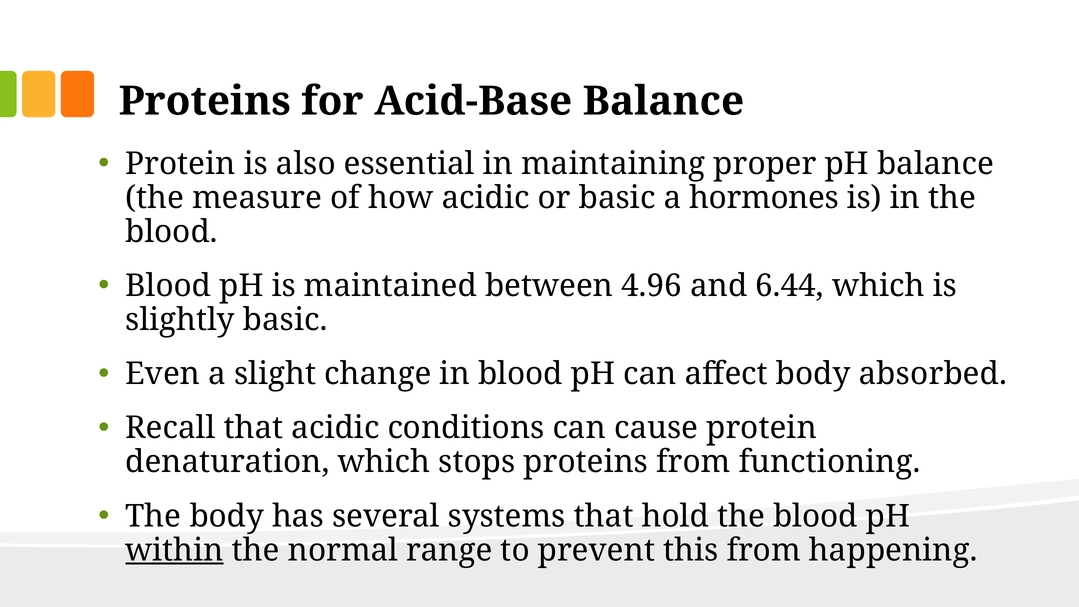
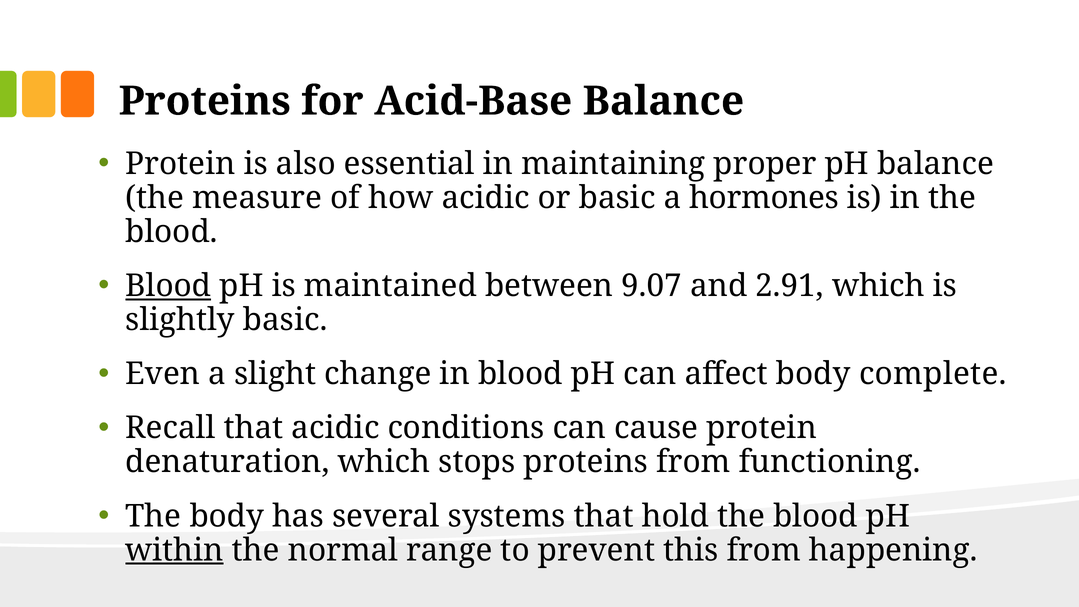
Blood underline: none -> present (168, 286)
4.96: 4.96 -> 9.07 (652, 286)
6.44: 6.44 -> 2.91 (790, 286)
absorbed: absorbed -> complete (933, 374)
